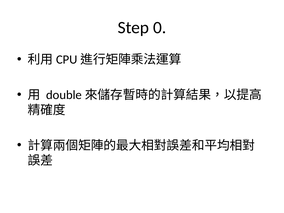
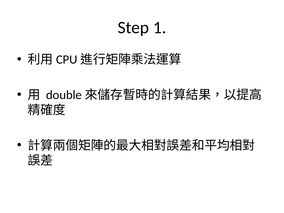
0: 0 -> 1 (160, 27)
